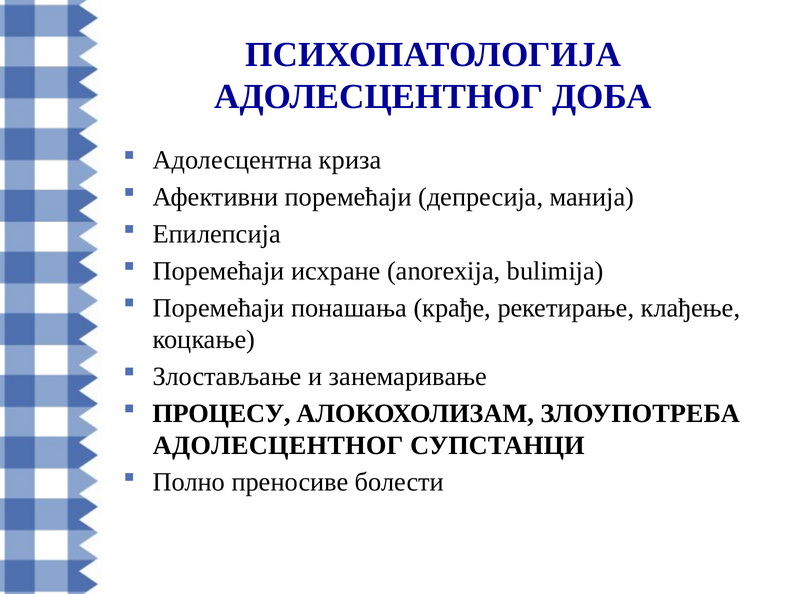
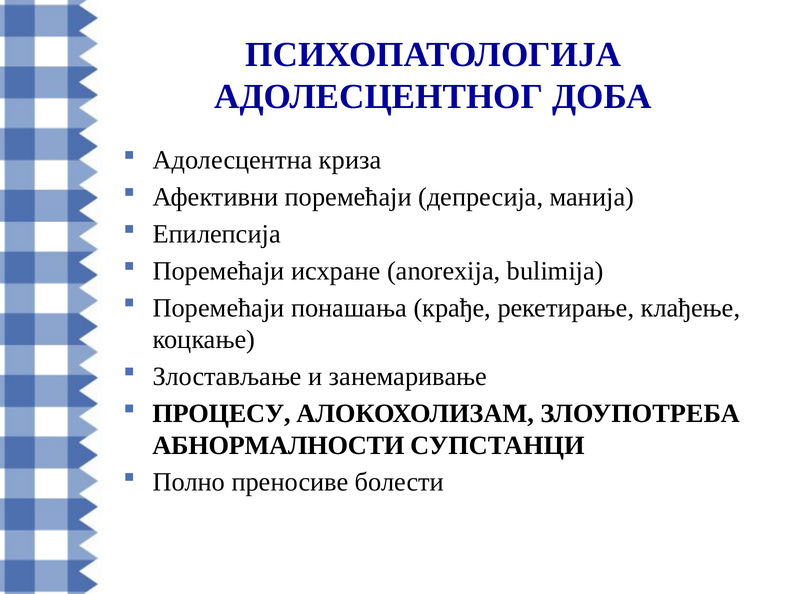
АДОЛЕСЦЕНТНОГ: АДОЛЕСЦЕНТНОГ -> АБНОРМАЛНОСТИ (278, 445)
